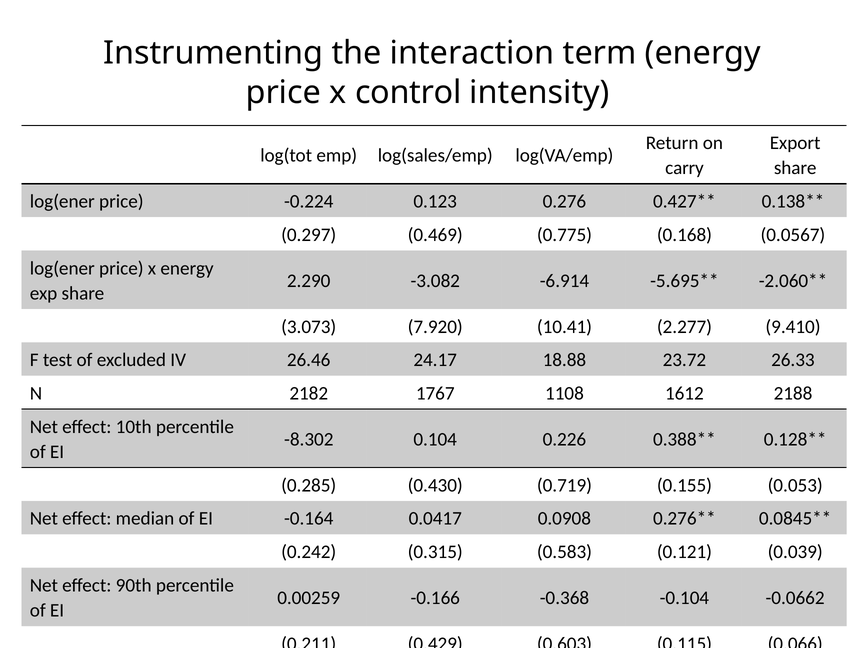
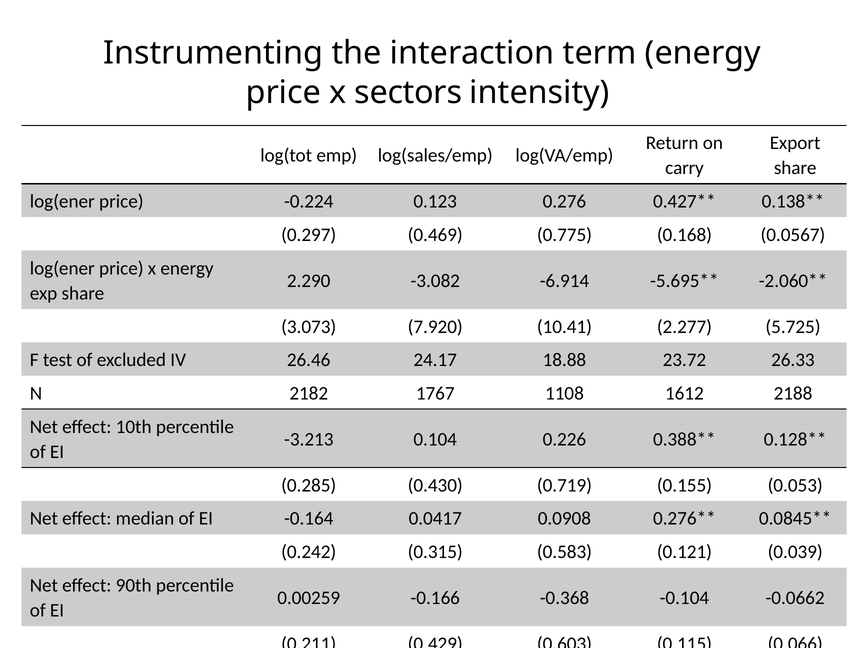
control: control -> sectors (408, 93)
9.410: 9.410 -> 5.725 (793, 327)
-8.302: -8.302 -> -3.213 (309, 439)
